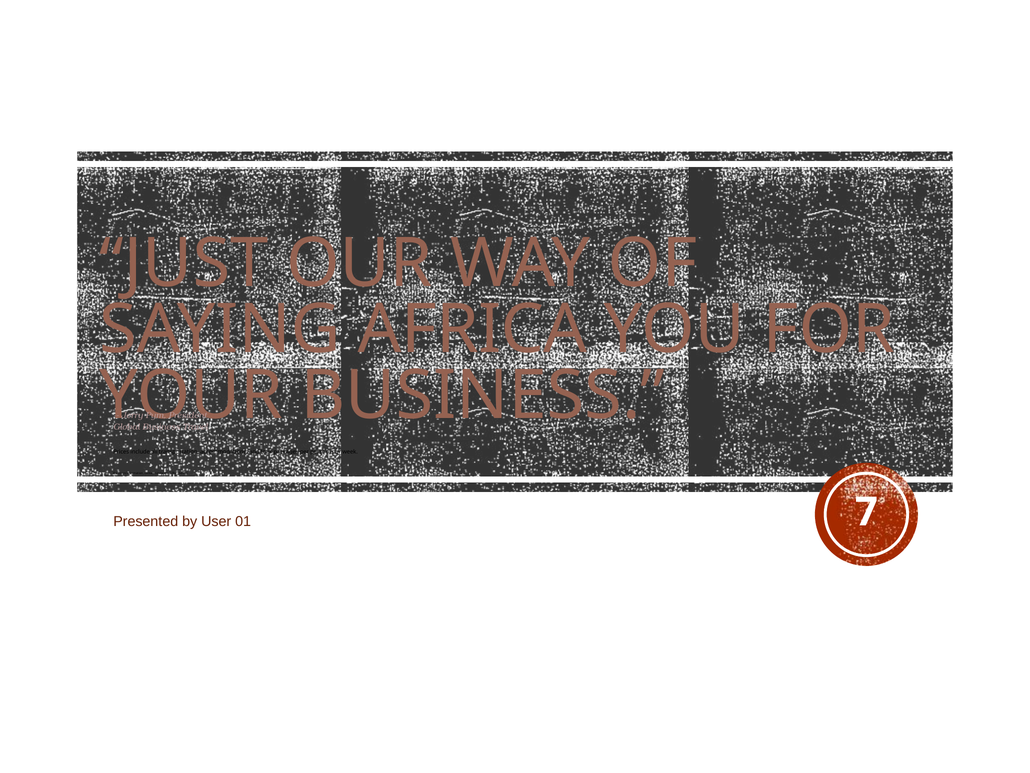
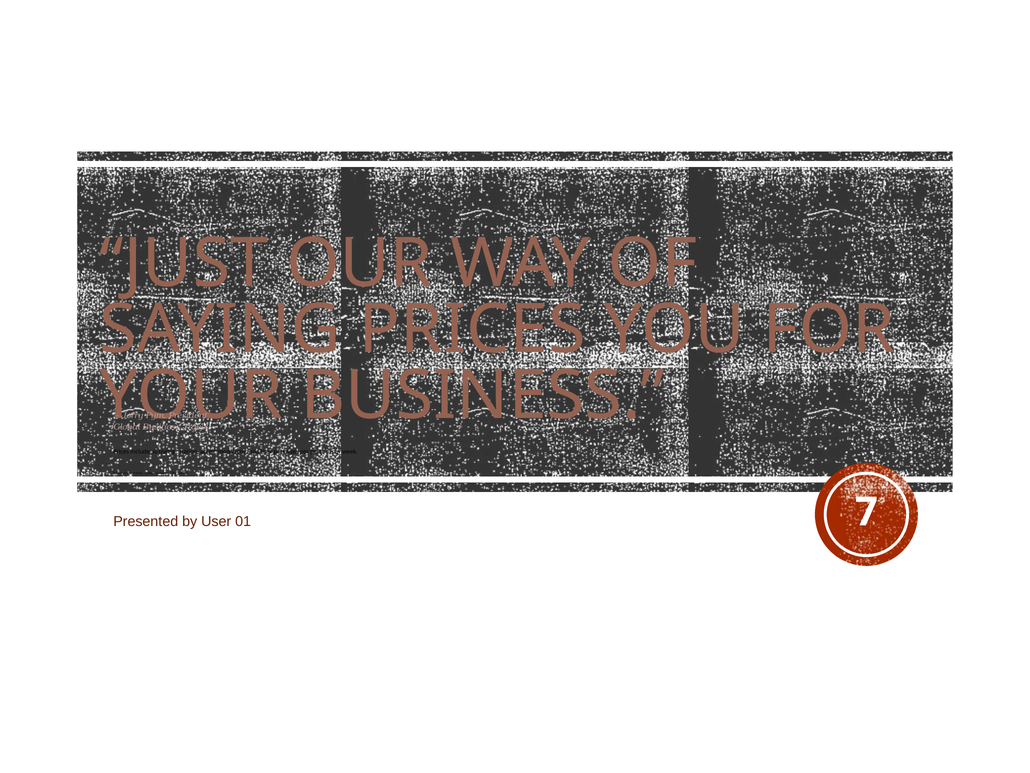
SAYING AFRICA: AFRICA -> PRICES (472, 329)
